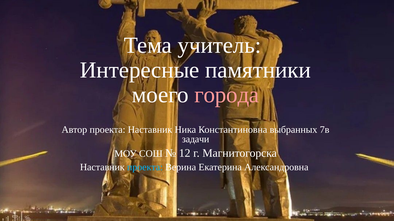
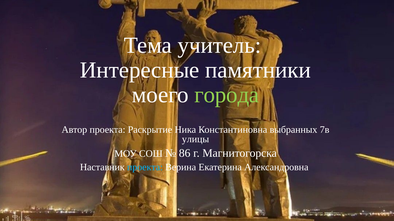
города colour: pink -> light green (227, 95)
проекта Наставник: Наставник -> Раскрытие (150, 130)
задачи: задачи -> улицы (196, 139)
12: 12 -> 86 (185, 153)
